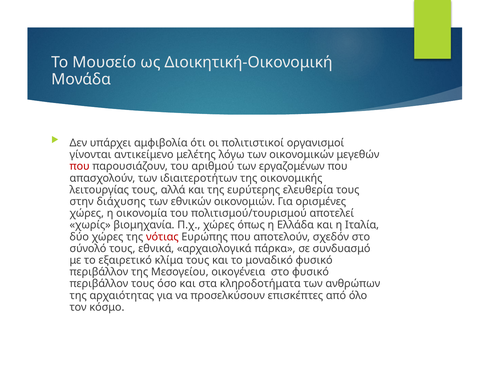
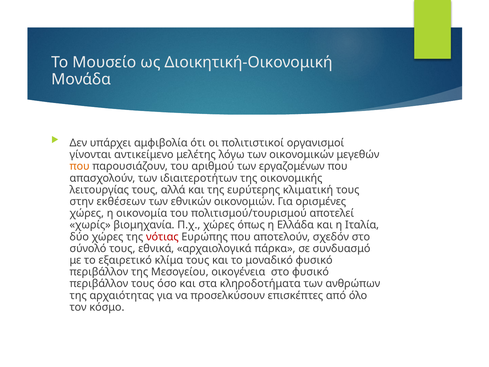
που colour: red -> orange (80, 166)
ελευθερία: ελευθερία -> κλιματική (308, 190)
διάχυσης: διάχυσης -> εκθέσεων (121, 201)
